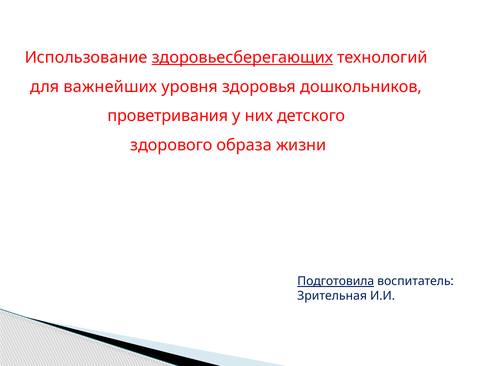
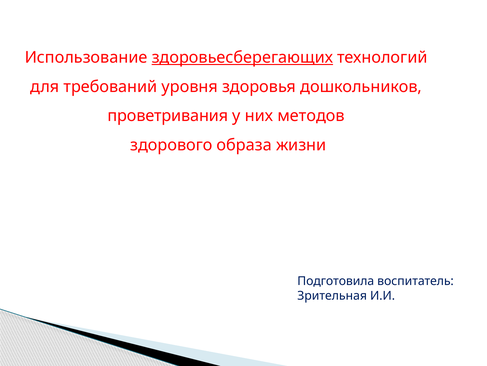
важнейших: важнейших -> требований (110, 86)
детского: детского -> методов (311, 116)
Подготовила underline: present -> none (336, 281)
